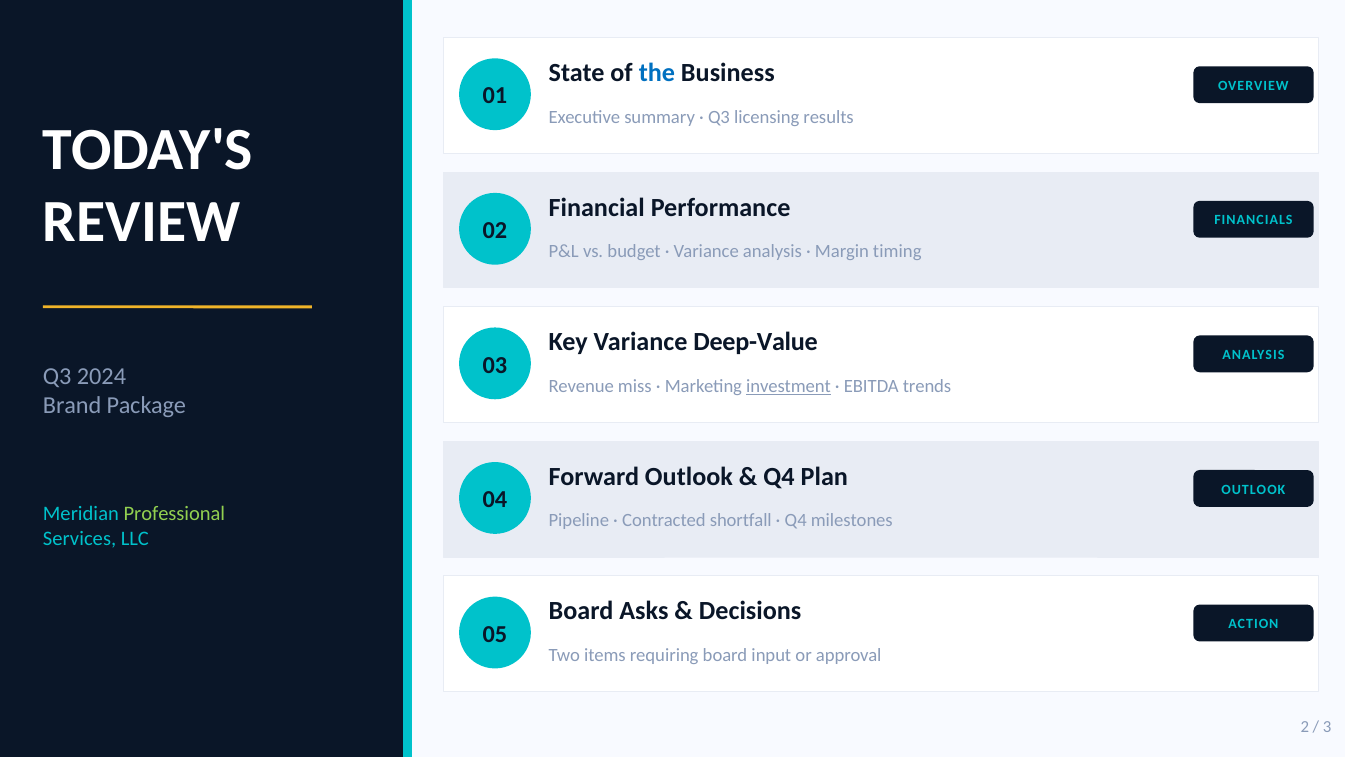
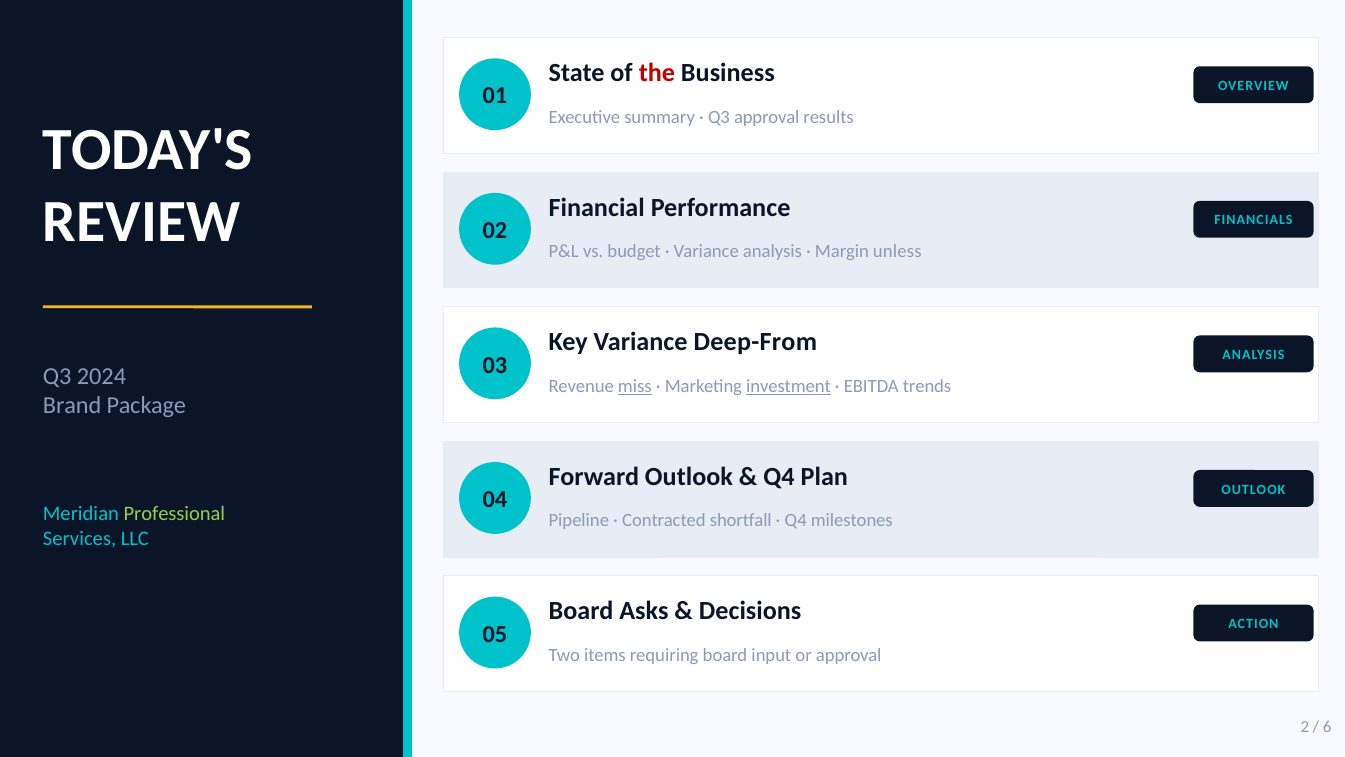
the colour: blue -> red (657, 73)
Q3 licensing: licensing -> approval (767, 117)
timing: timing -> unless (897, 251)
Deep-Value: Deep-Value -> Deep-From (755, 342)
miss underline: none -> present (635, 386)
3: 3 -> 6 (1327, 726)
